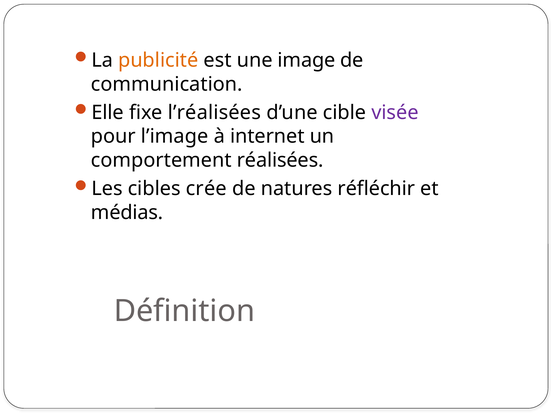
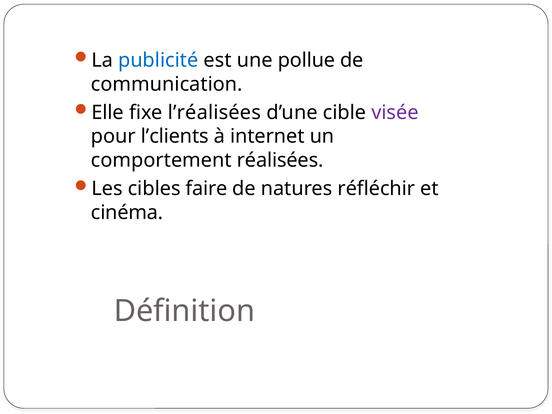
publicité colour: orange -> blue (158, 60)
image: image -> pollue (306, 60)
l’image: l’image -> l’clients (175, 136)
crée: crée -> faire (206, 189)
médias: médias -> cinéma (127, 213)
